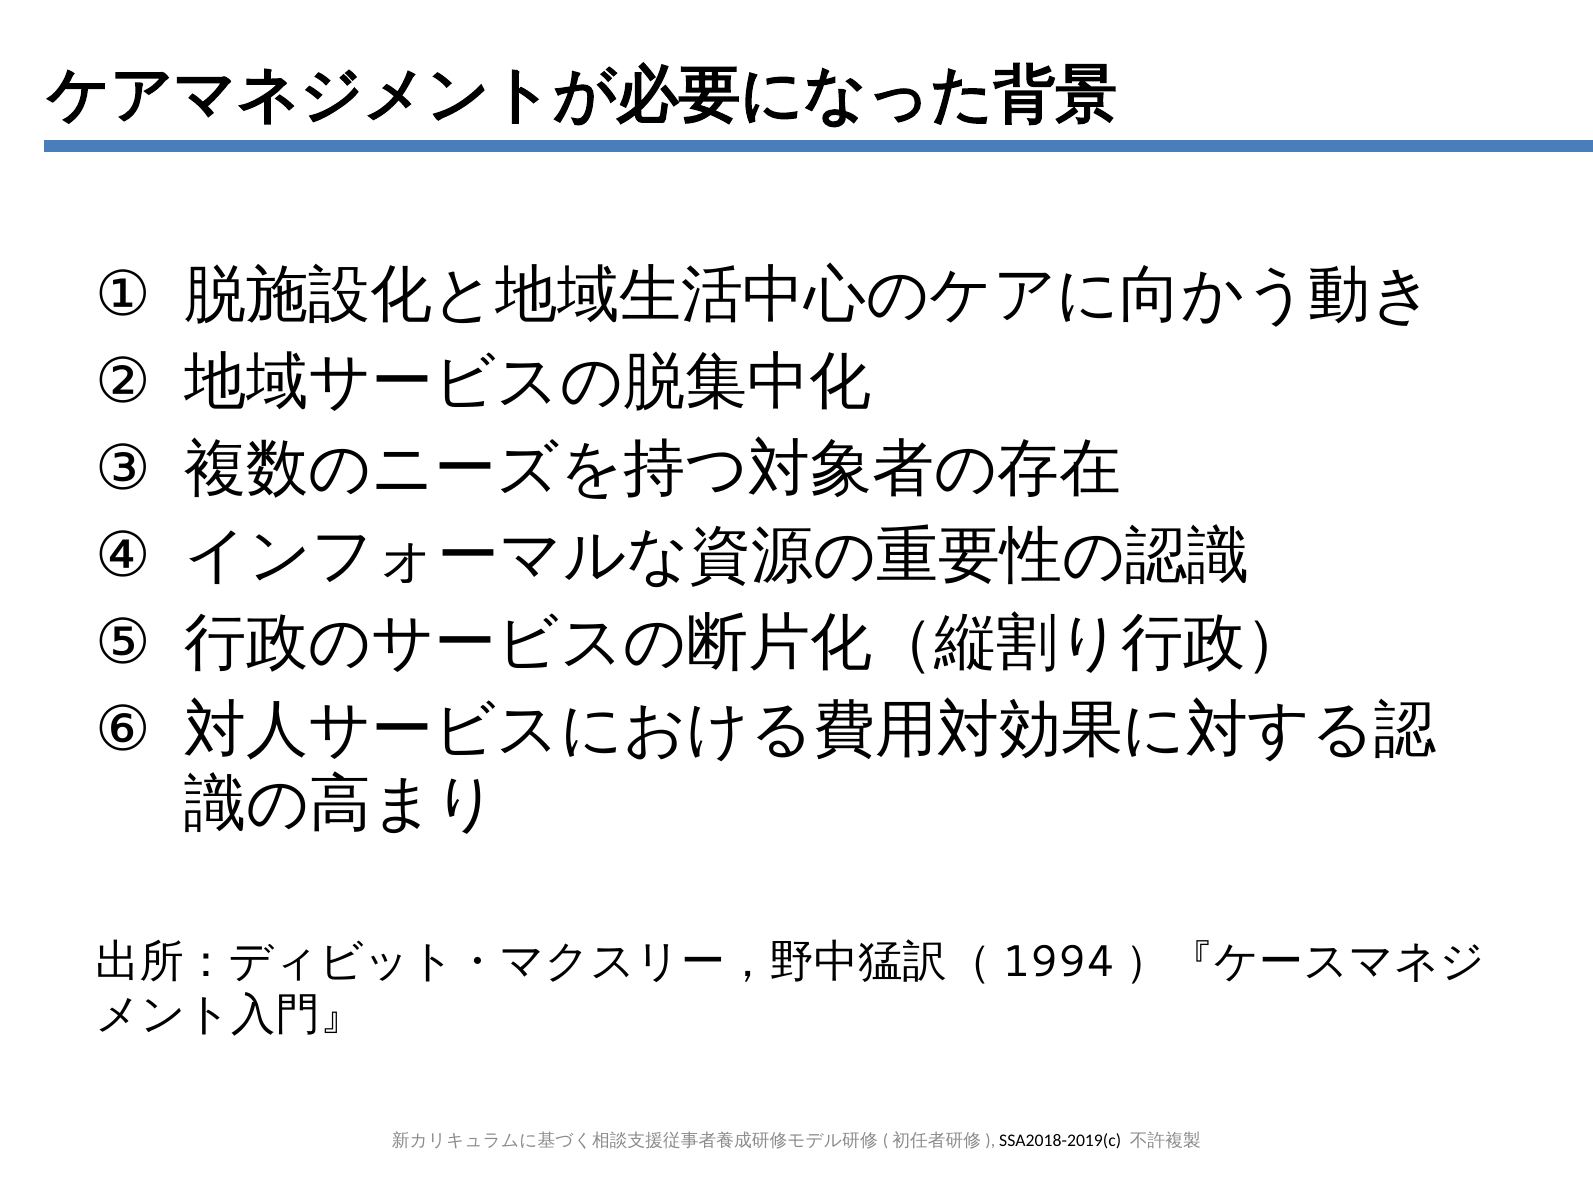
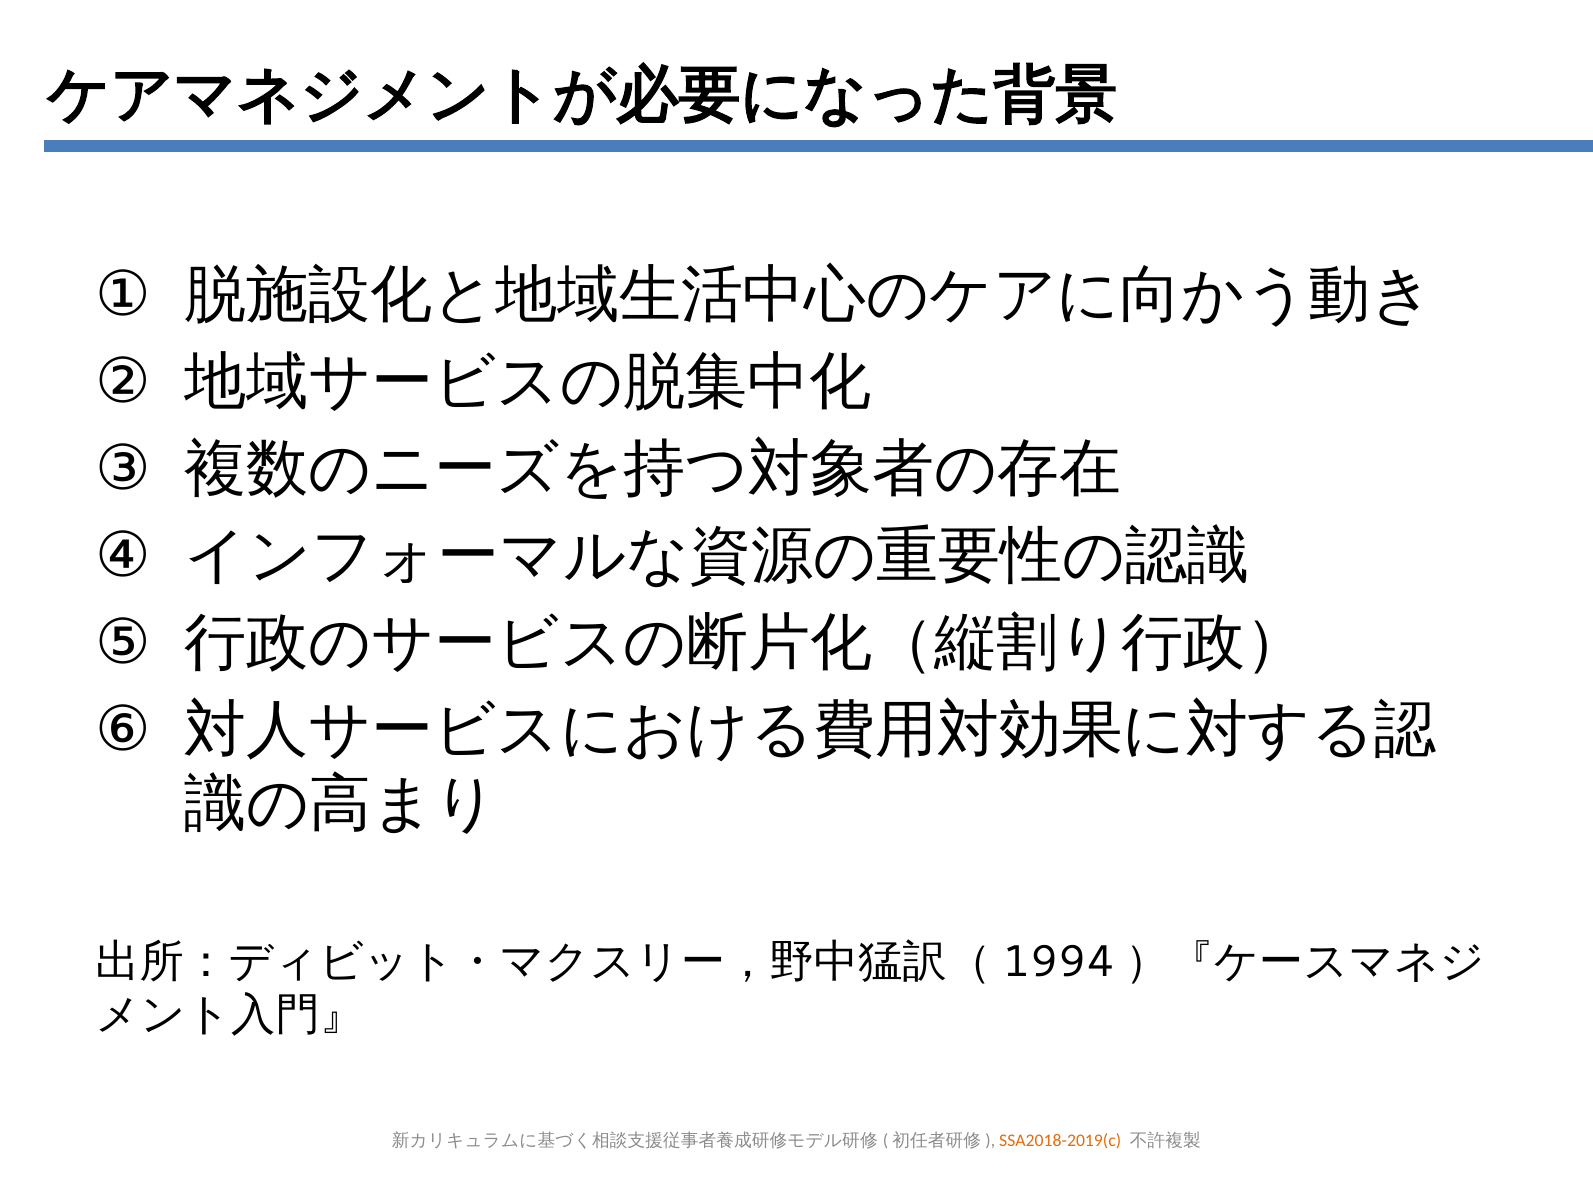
SSA2018-2019(c colour: black -> orange (1060, 1140)
